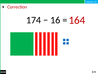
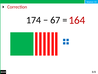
16: 16 -> 67 (55, 20)
